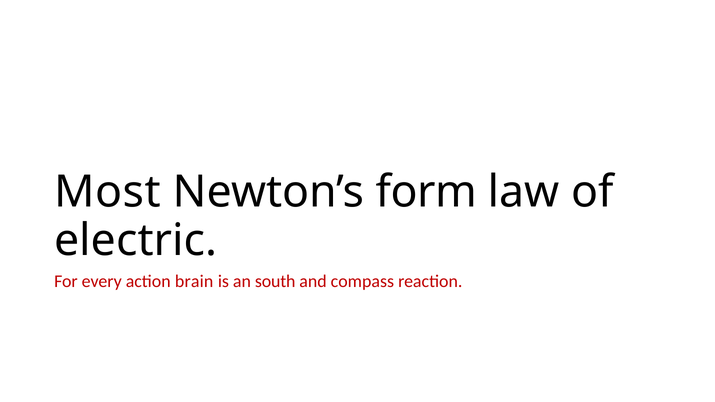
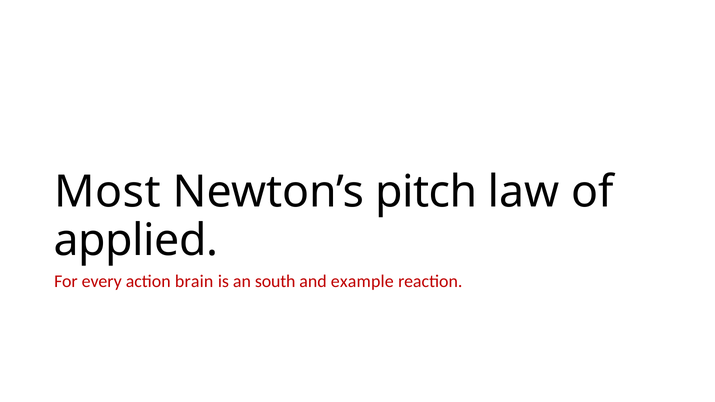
form: form -> pitch (426, 192)
electric: electric -> applied (136, 240)
compass: compass -> example (362, 281)
